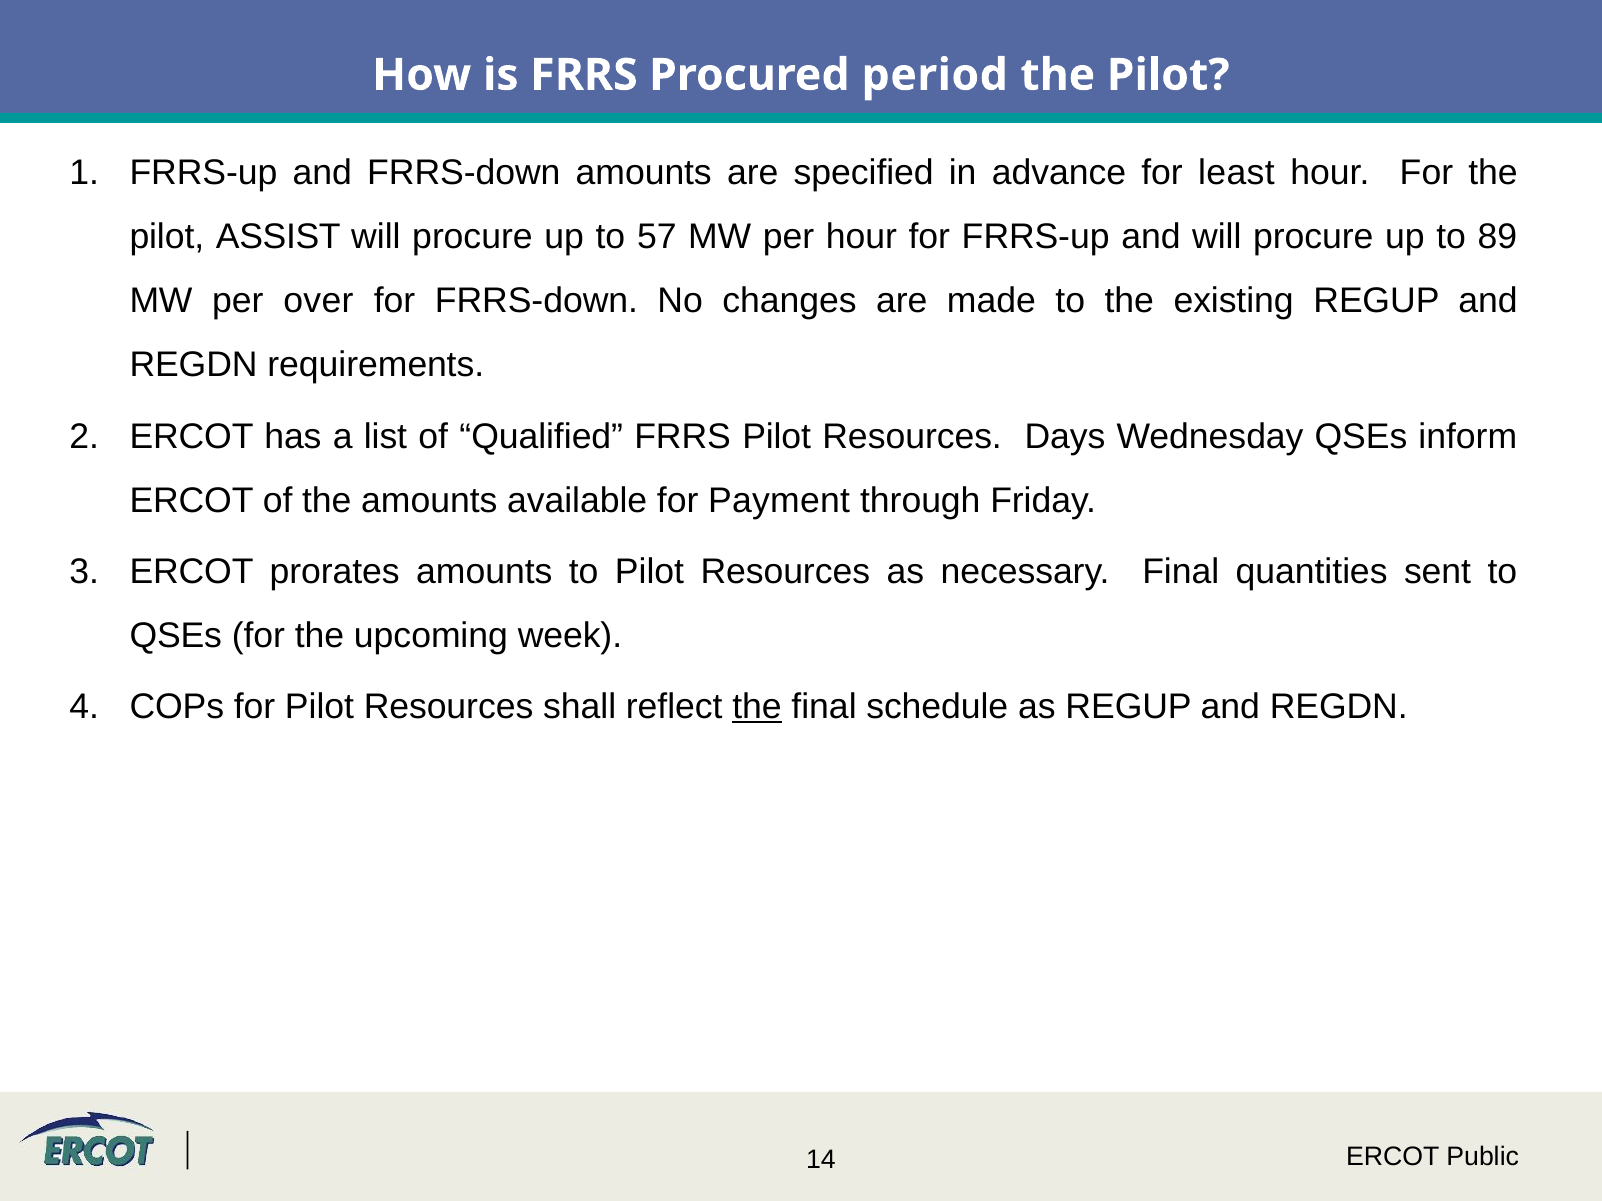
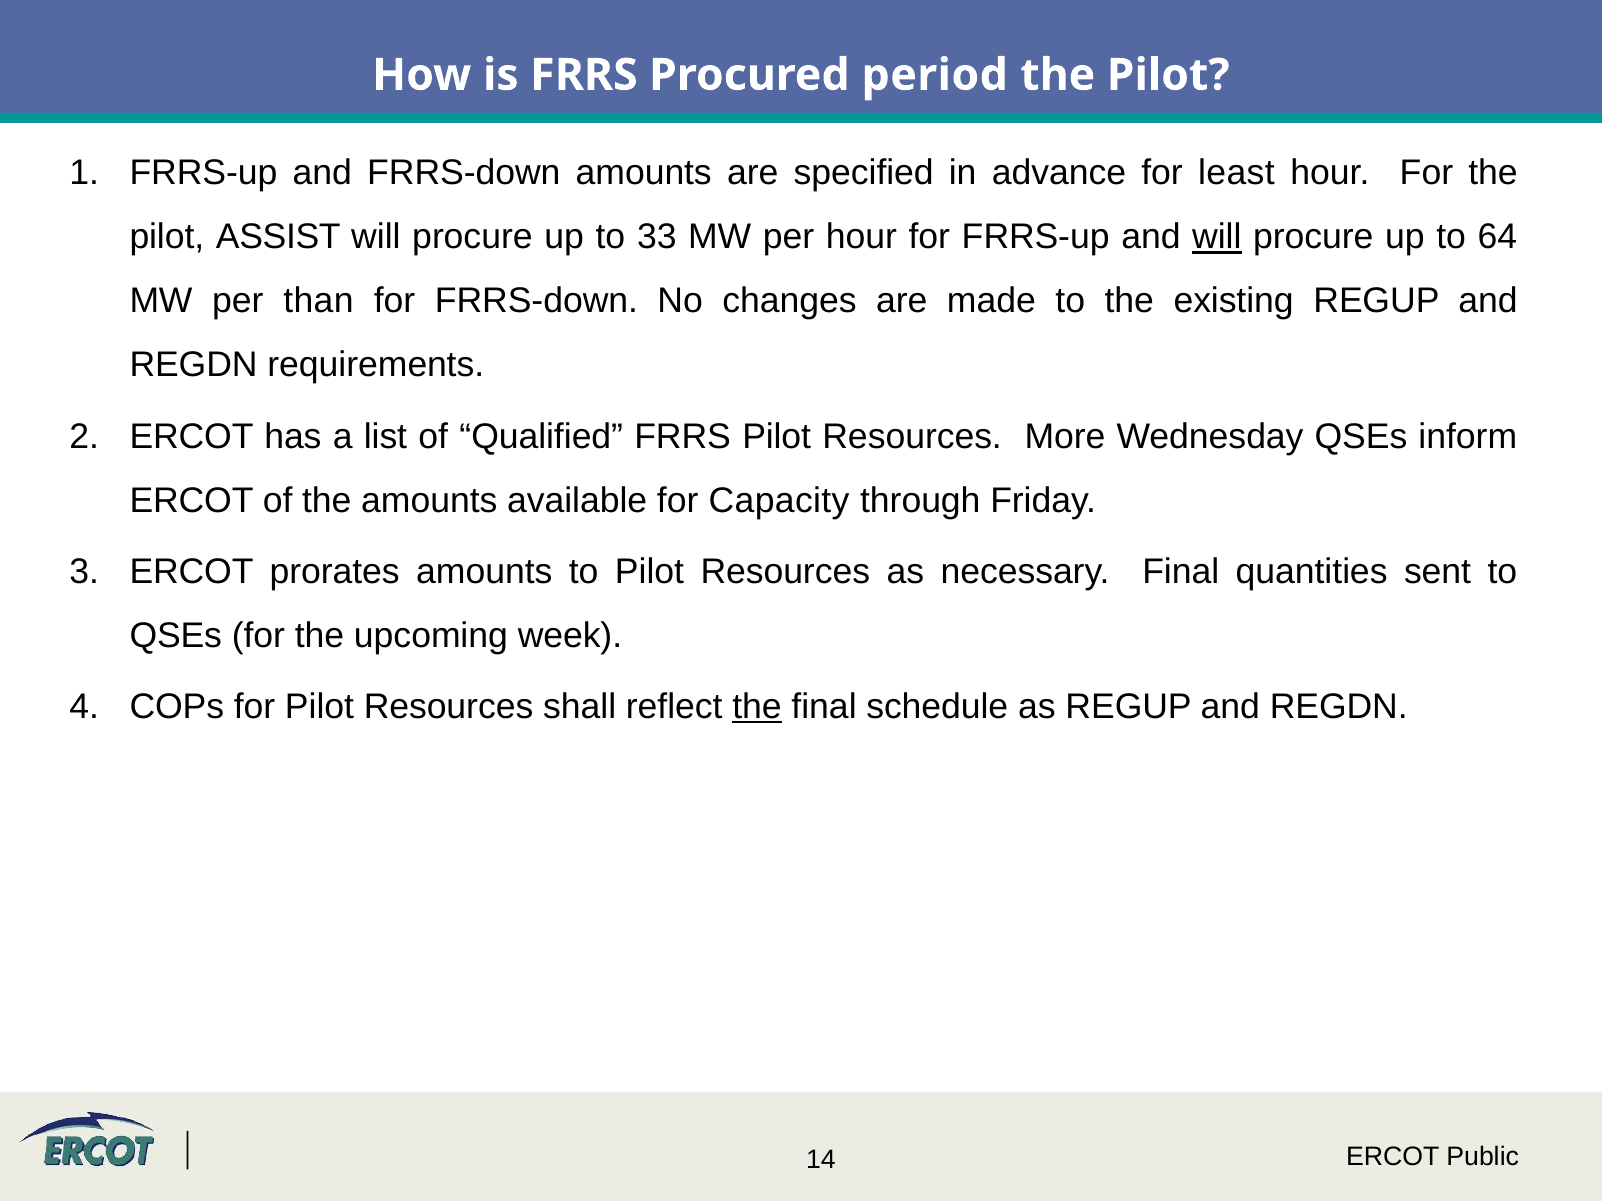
57: 57 -> 33 (657, 237)
will underline: none -> present (1217, 237)
89: 89 -> 64 (1497, 237)
over: over -> than (318, 301)
Days: Days -> More (1065, 437)
Payment: Payment -> Capacity (779, 501)
